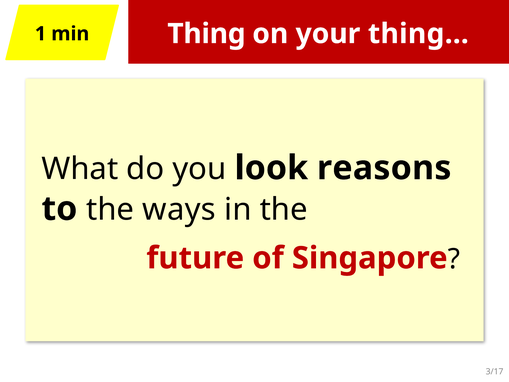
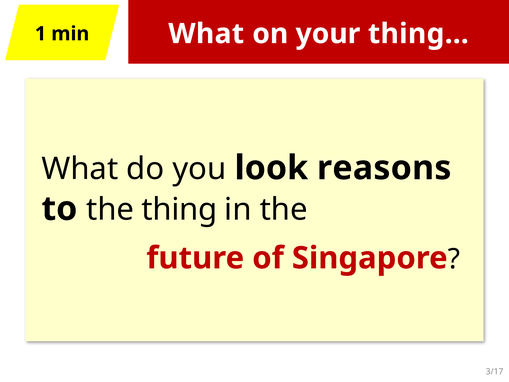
Thing: Thing -> What (206, 34)
ways: ways -> thing (179, 210)
